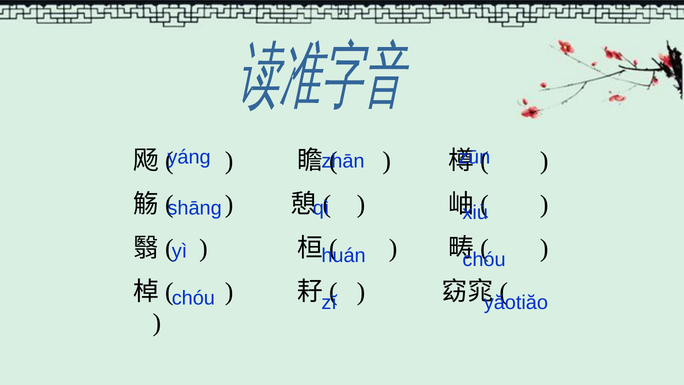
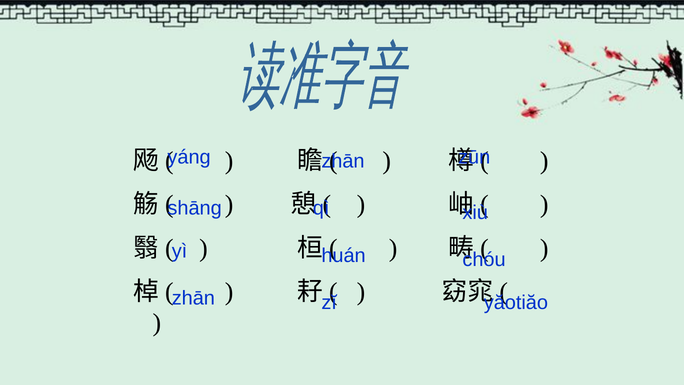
chóu: chóu -> zhān (193, 298)
